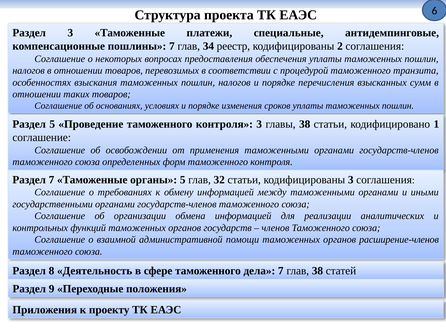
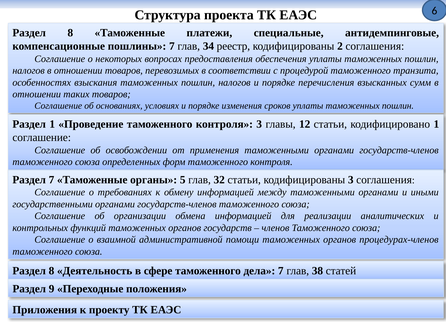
3: 3 -> 8 (70, 33)
Раздел 5: 5 -> 1 (52, 124)
главы 38: 38 -> 12 (305, 124)
расширение-членов: расширение-членов -> процедурах-членов (399, 240)
